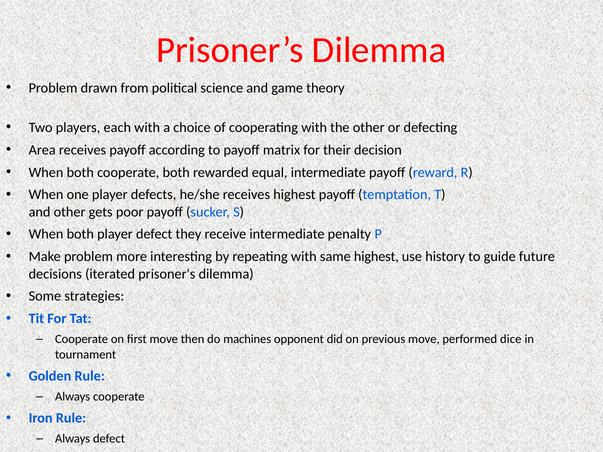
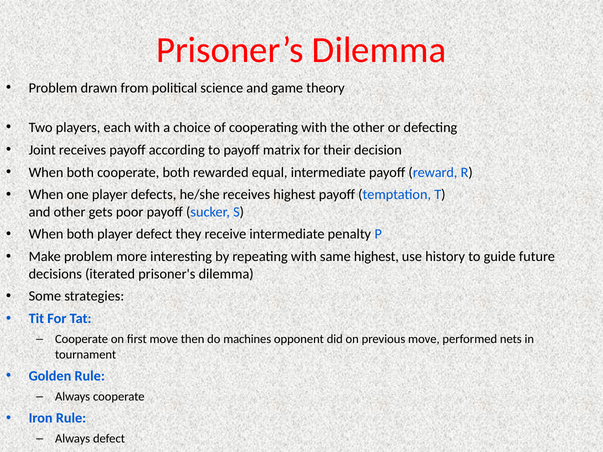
Area: Area -> Joint (42, 150)
dice: dice -> nets (511, 340)
